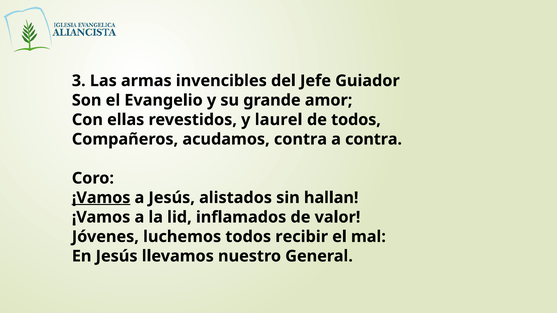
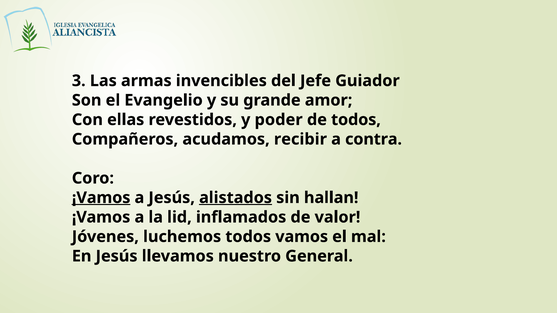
laurel: laurel -> poder (279, 120)
acudamos contra: contra -> recibir (300, 139)
alistados underline: none -> present (236, 198)
recibir: recibir -> vamos (302, 237)
